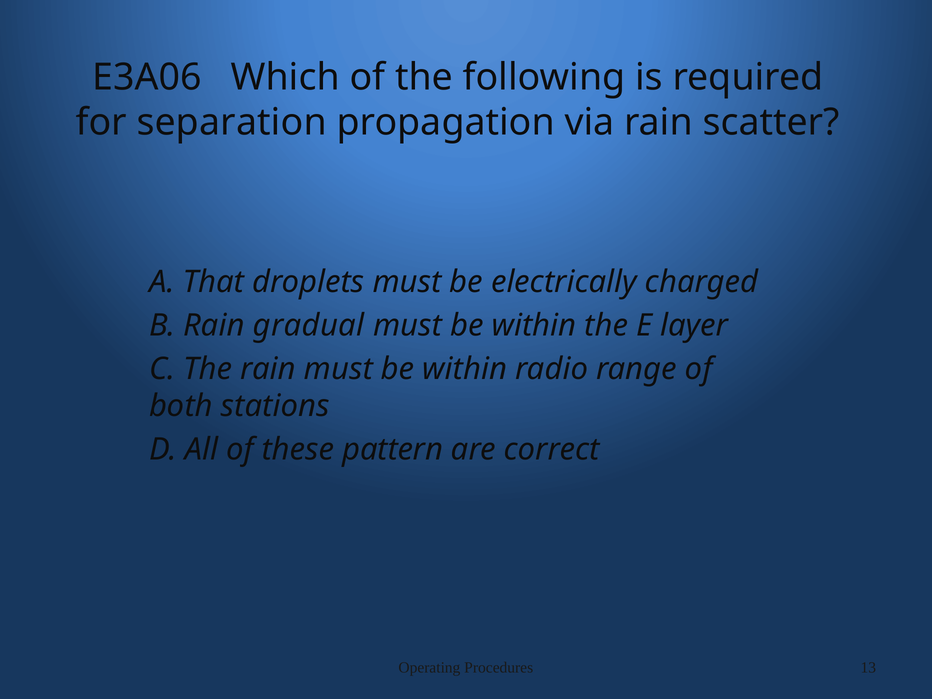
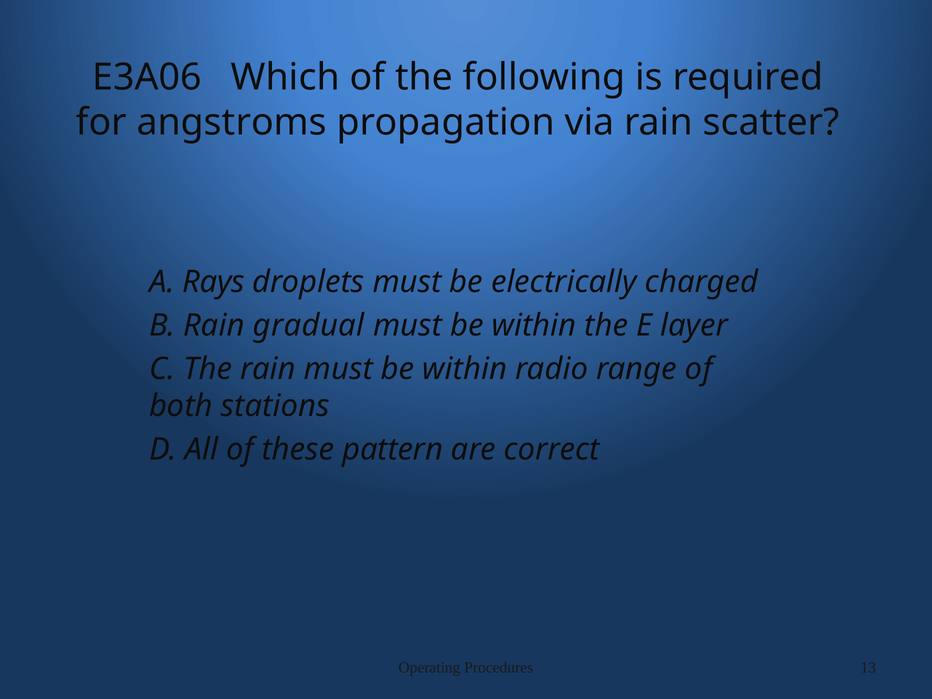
separation: separation -> angstroms (232, 123)
That: That -> Rays (213, 282)
